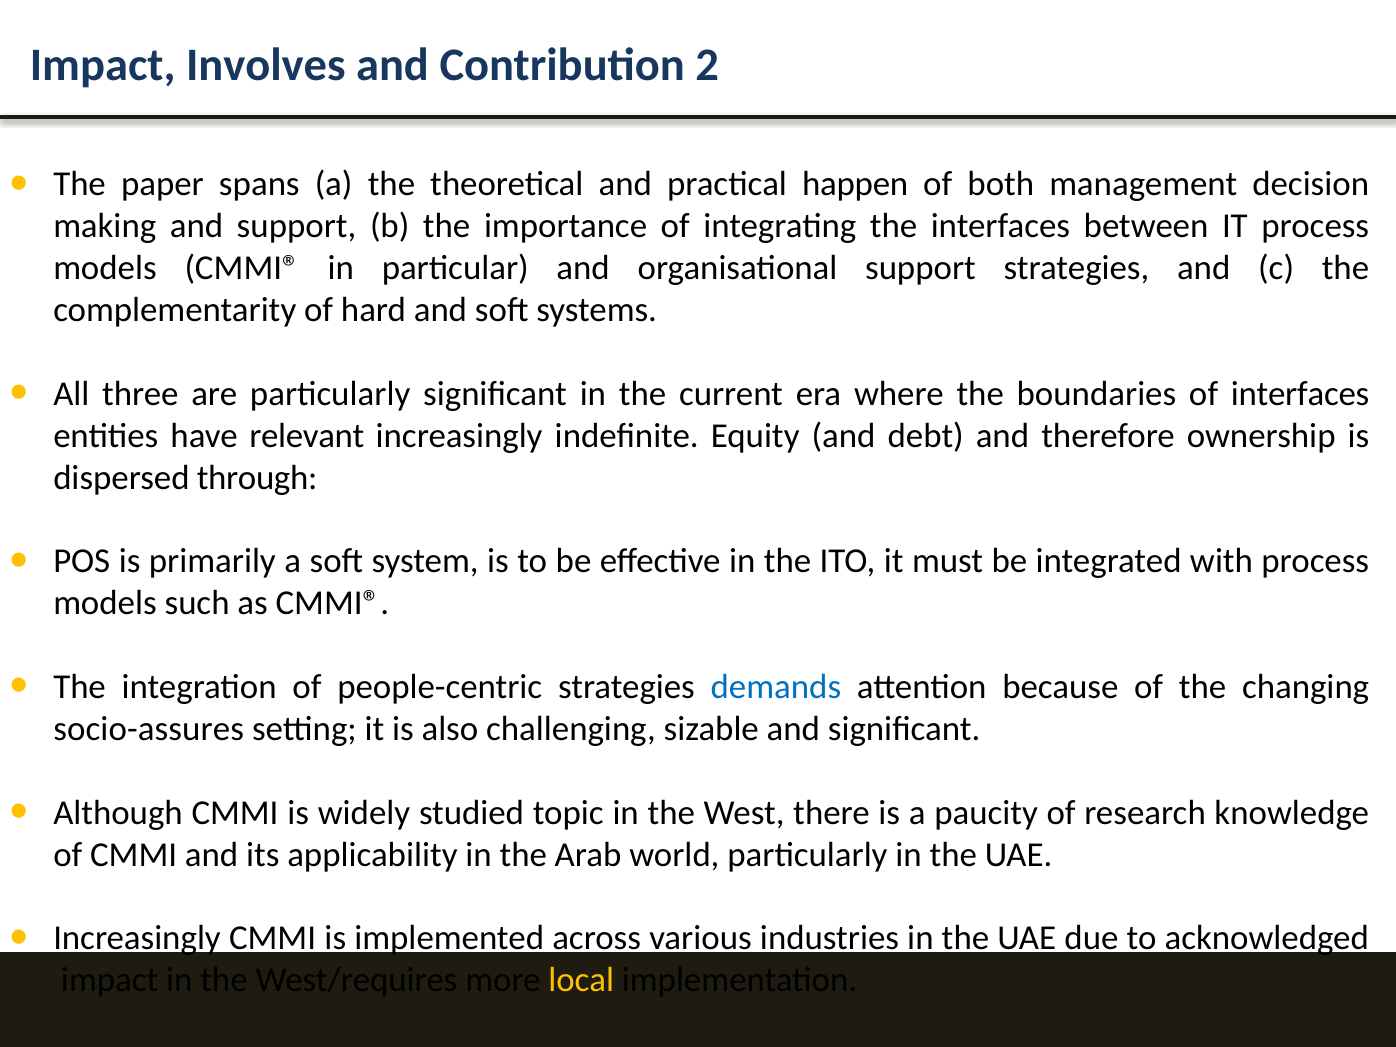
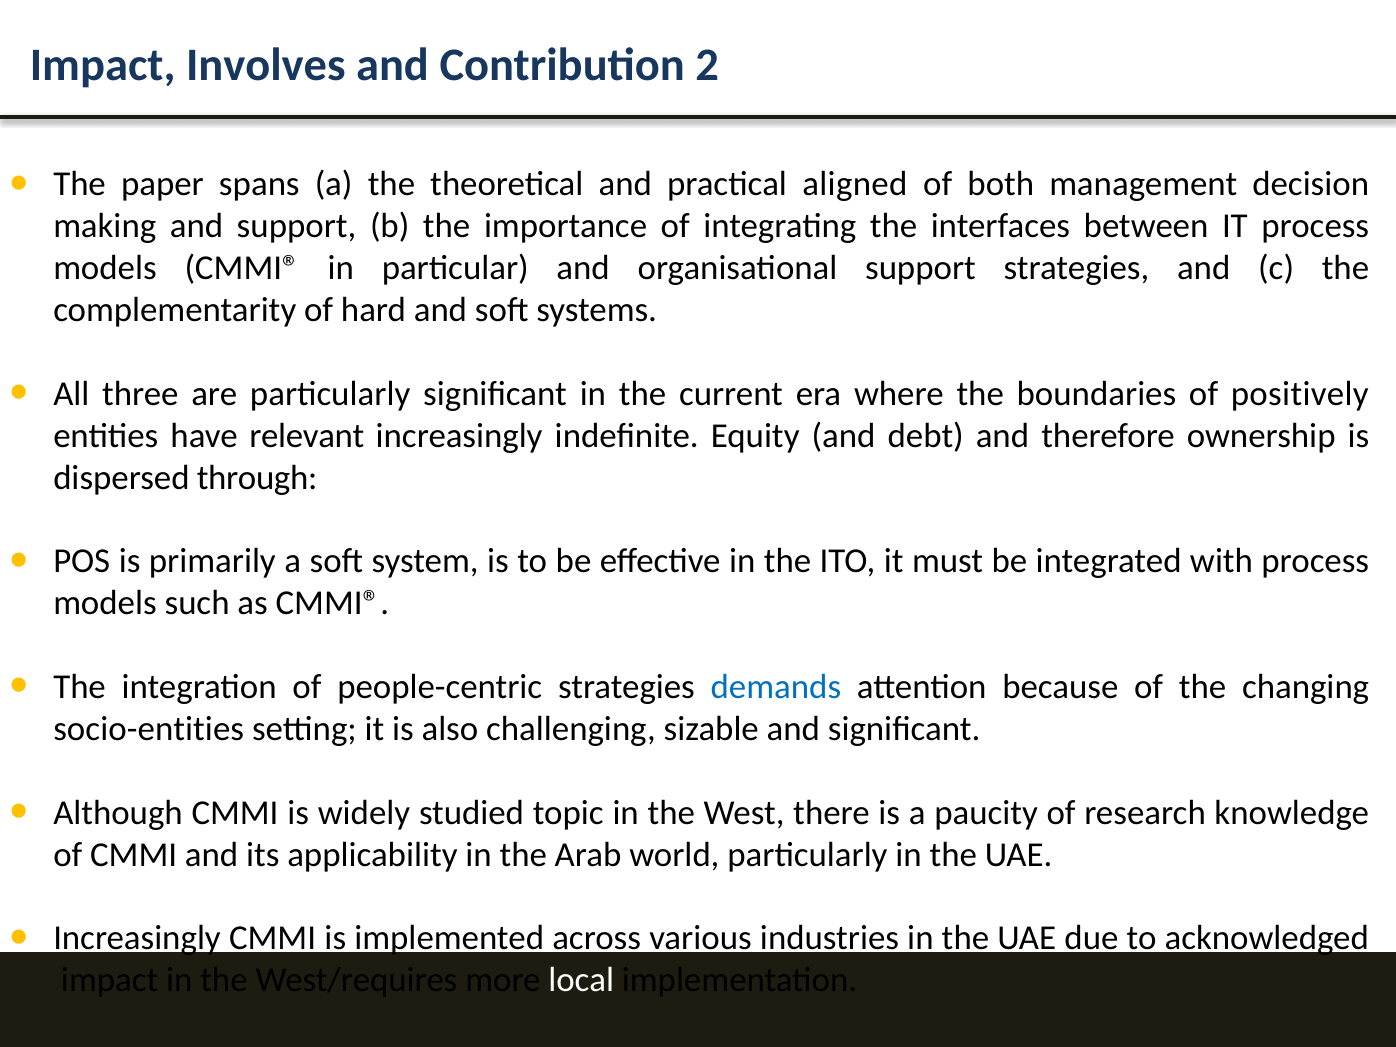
happen: happen -> aligned (855, 184)
of interfaces: interfaces -> positively (1300, 394)
socio-assures: socio-assures -> socio-entities (149, 729)
local colour: yellow -> white (581, 980)
